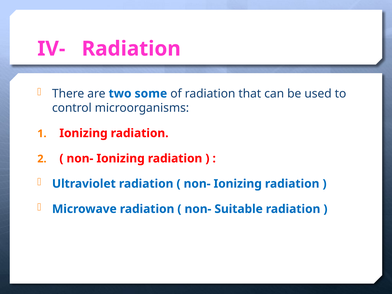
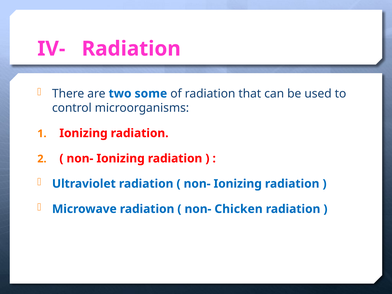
Suitable: Suitable -> Chicken (239, 209)
